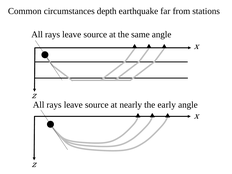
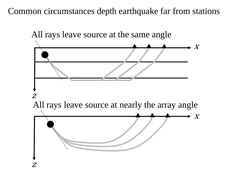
early: early -> array (167, 105)
